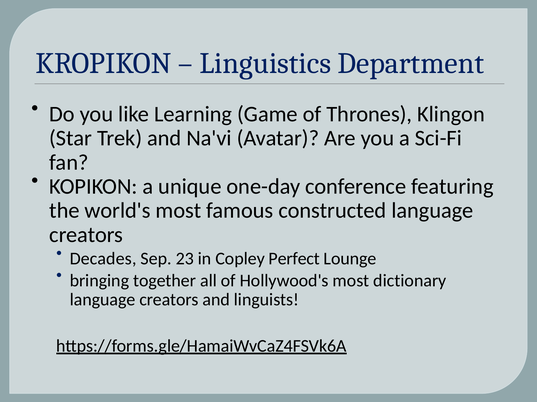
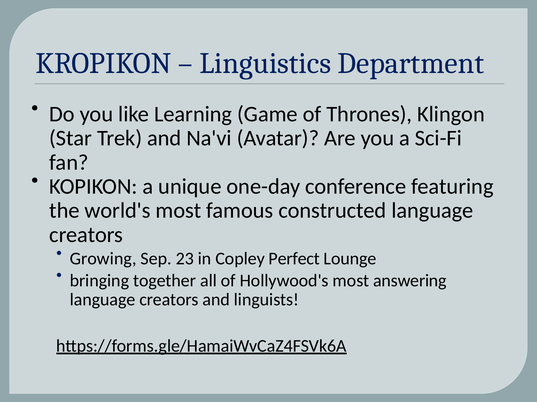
Decades: Decades -> Growing (103, 259)
dictionary: dictionary -> answering (410, 281)
